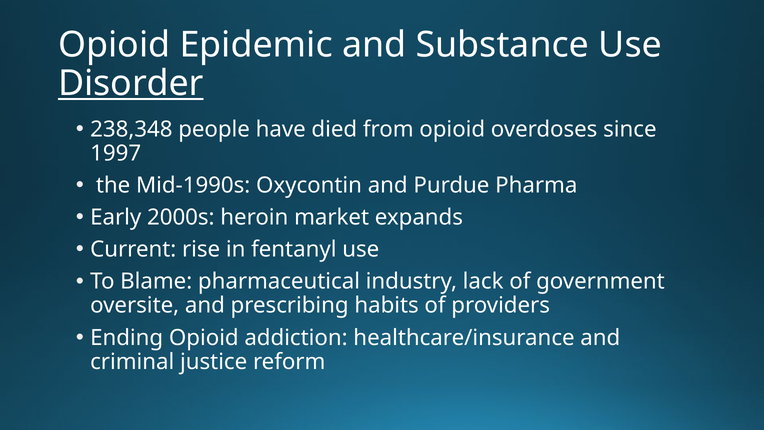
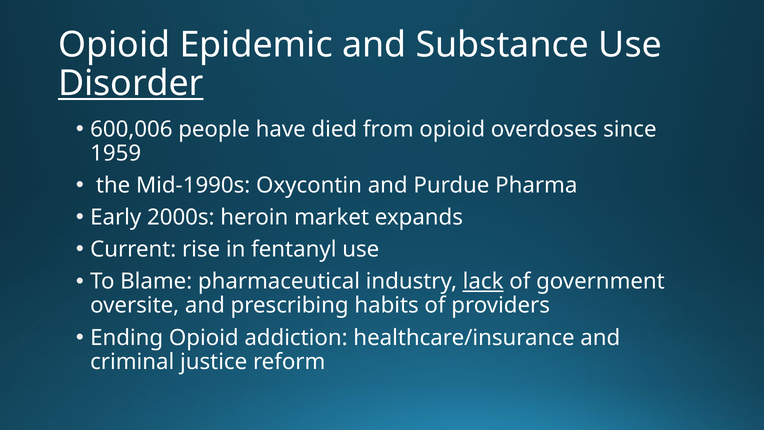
238,348: 238,348 -> 600,006 (131, 129)
1997: 1997 -> 1959 (116, 153)
lack underline: none -> present (483, 281)
